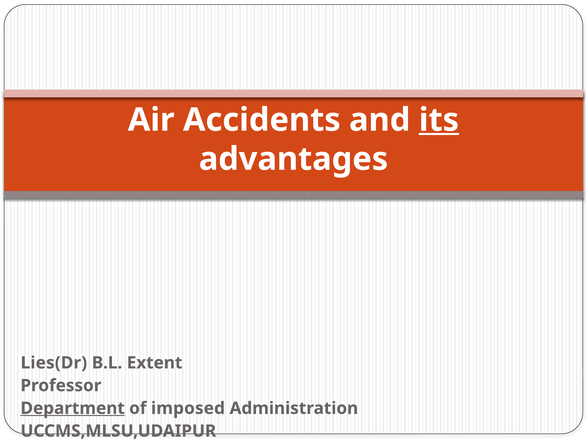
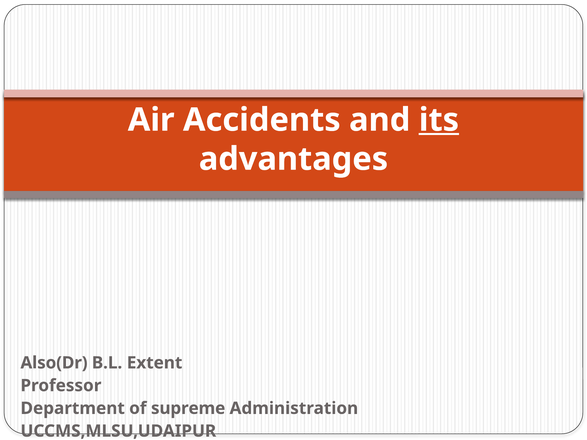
Lies(Dr: Lies(Dr -> Also(Dr (54, 363)
Department underline: present -> none (73, 409)
imposed: imposed -> supreme (188, 409)
